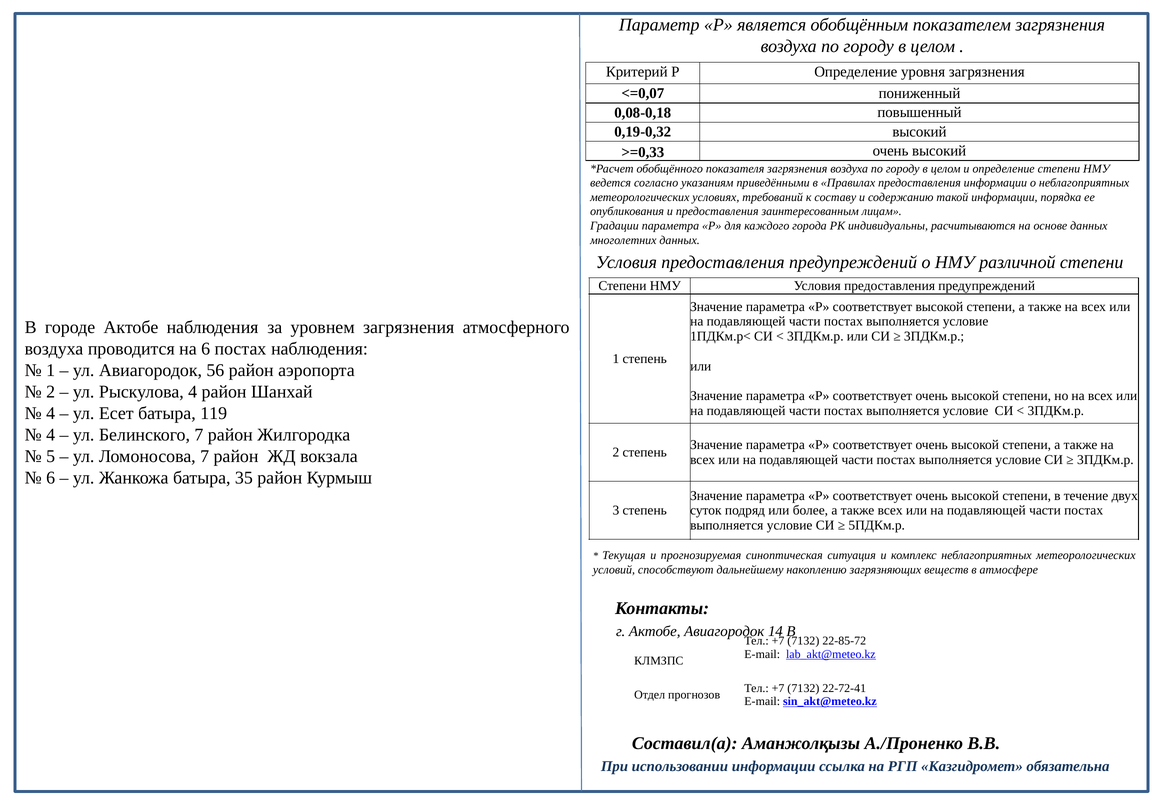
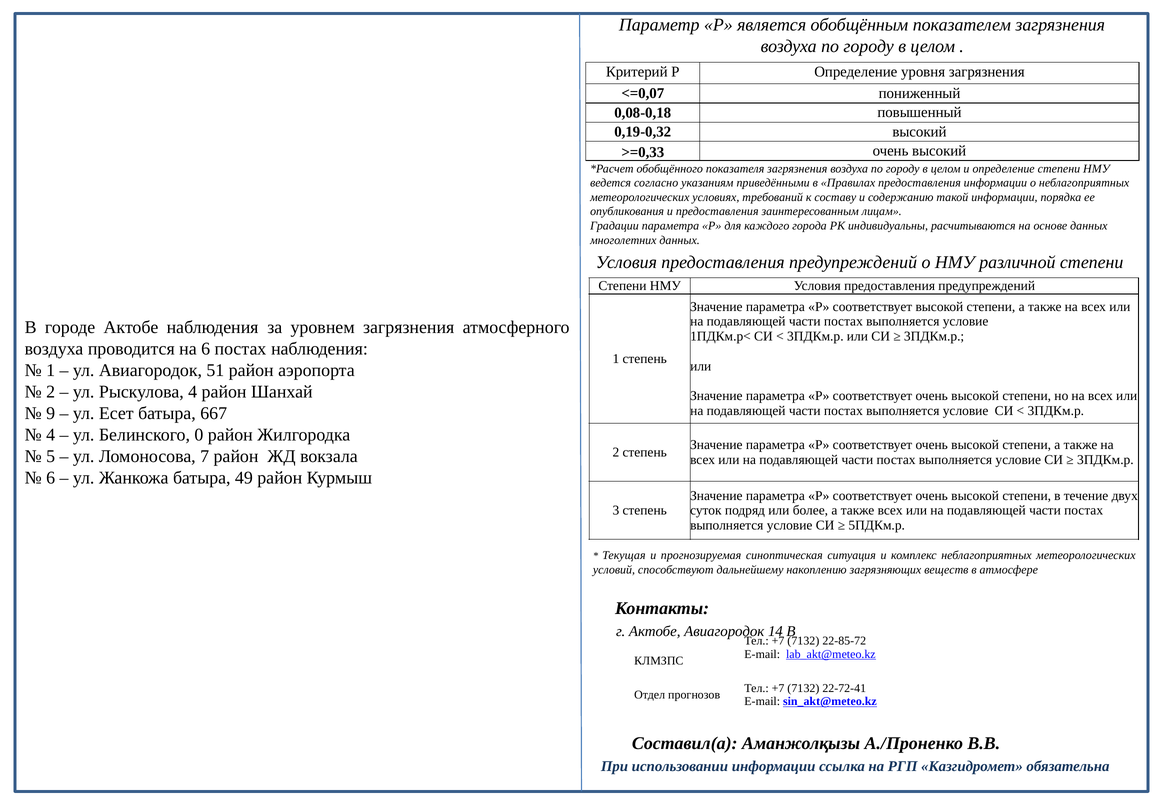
56: 56 -> 51 (215, 371)
4: 4 -> 9 (51, 413)
119: 119 -> 667 (214, 413)
Белинского 7: 7 -> 0 (199, 435)
35: 35 -> 49 (244, 478)
